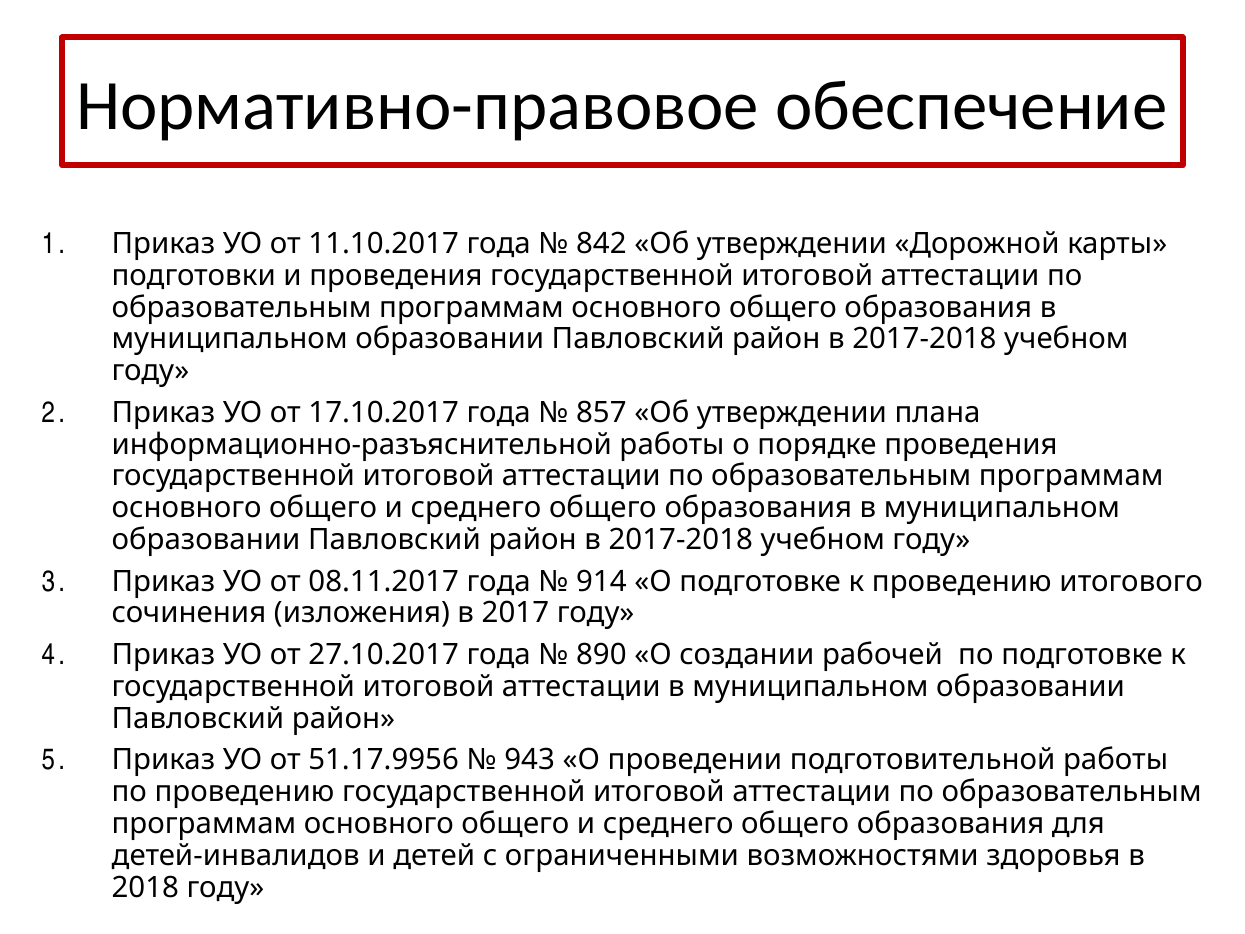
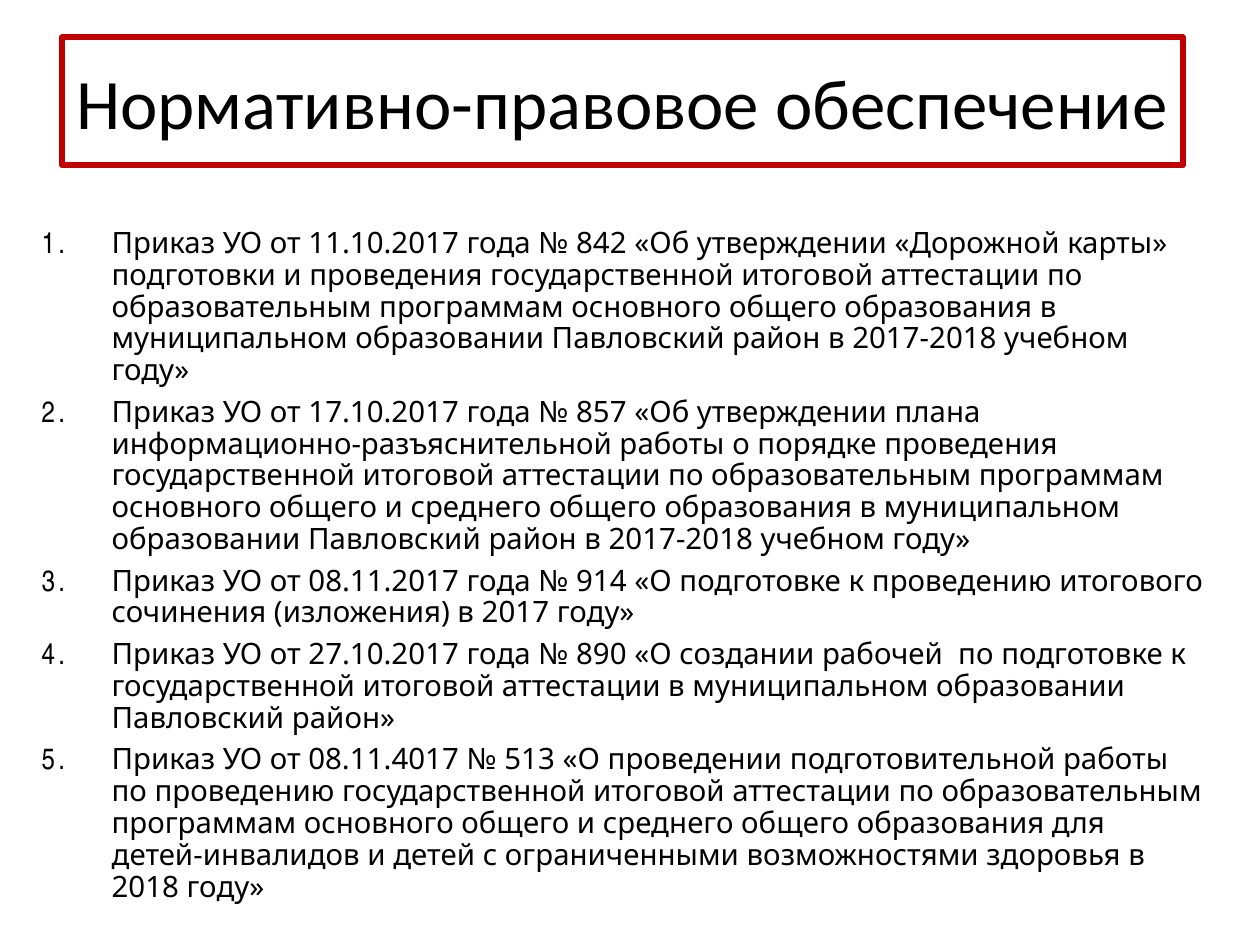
51.17.9956: 51.17.9956 -> 08.11.4017 (384, 760)
943: 943 -> 513 (530, 760)
